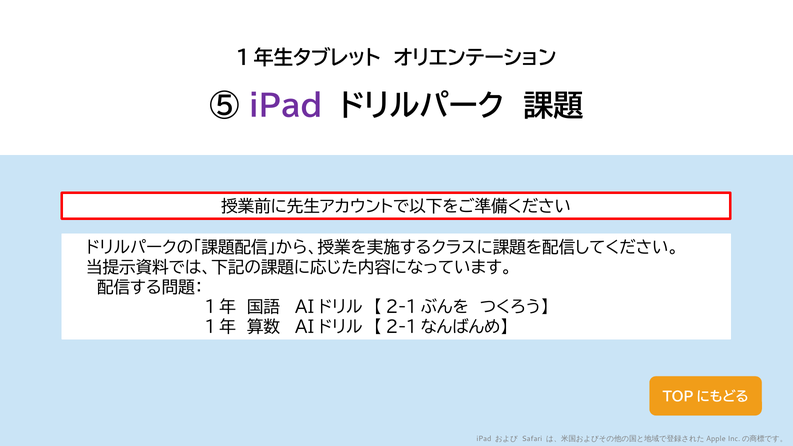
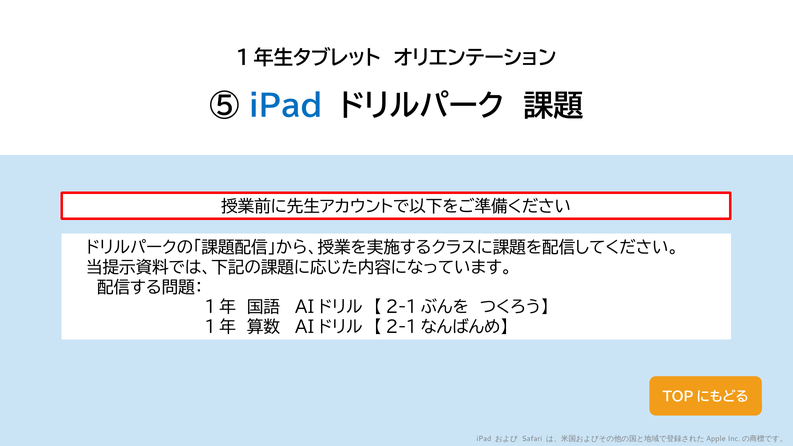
iPad colour: purple -> blue (286, 106)
